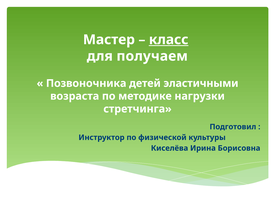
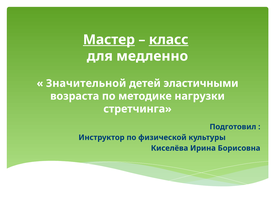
Мастер underline: none -> present (109, 40)
получаем: получаем -> медленно (152, 56)
Позвоночника: Позвоночника -> Значительной (86, 83)
